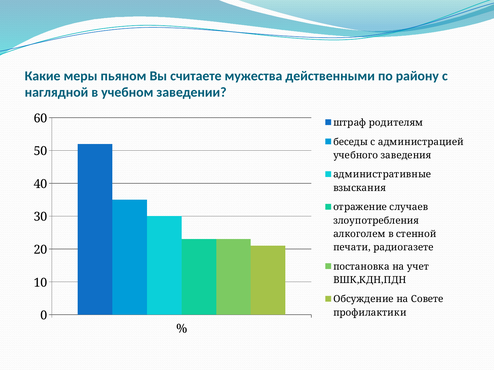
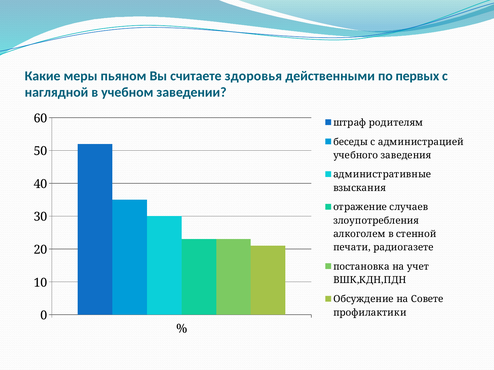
мужества: мужества -> здоровья (253, 76)
району: району -> первых (417, 76)
